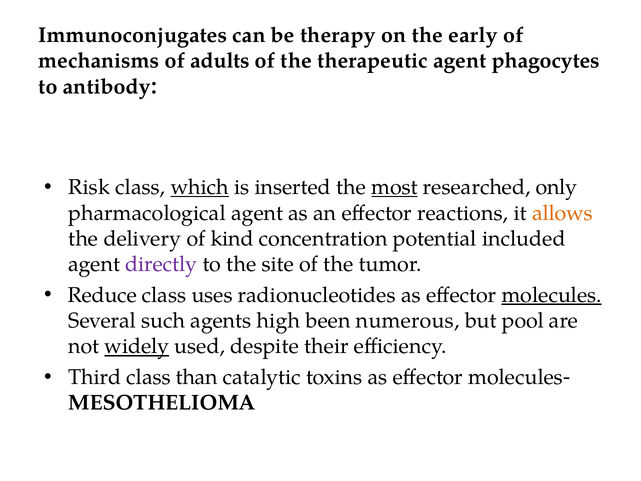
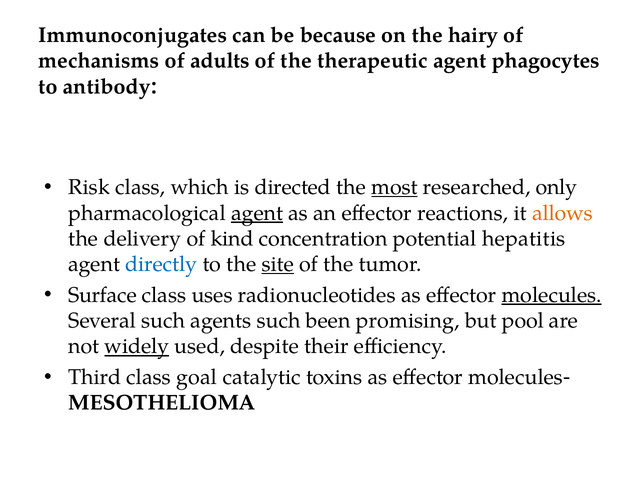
therapy: therapy -> because (338, 35)
early: early -> hairy (473, 35)
which underline: present -> none (200, 187)
inserted: inserted -> directed (293, 187)
agent underline: none -> present (257, 213)
included: included -> hepatitis (524, 239)
directly colour: purple -> blue (161, 264)
site underline: none -> present (278, 264)
Reduce: Reduce -> Surface (102, 295)
agents high: high -> such (279, 321)
numerous: numerous -> promising (408, 321)
than: than -> goal (197, 377)
